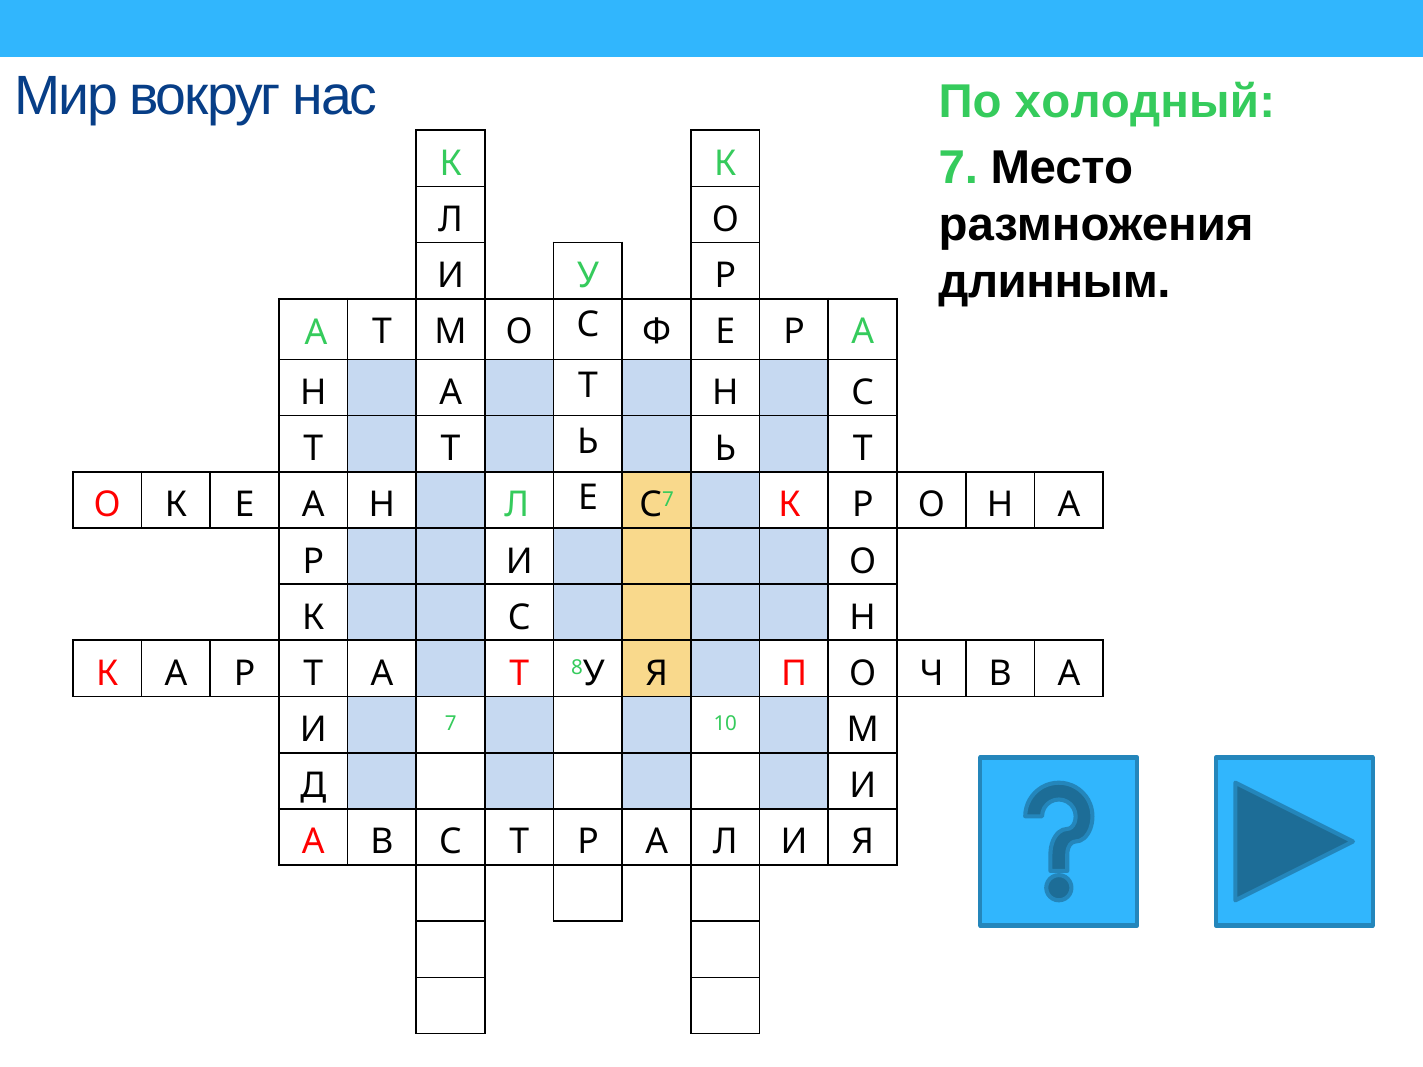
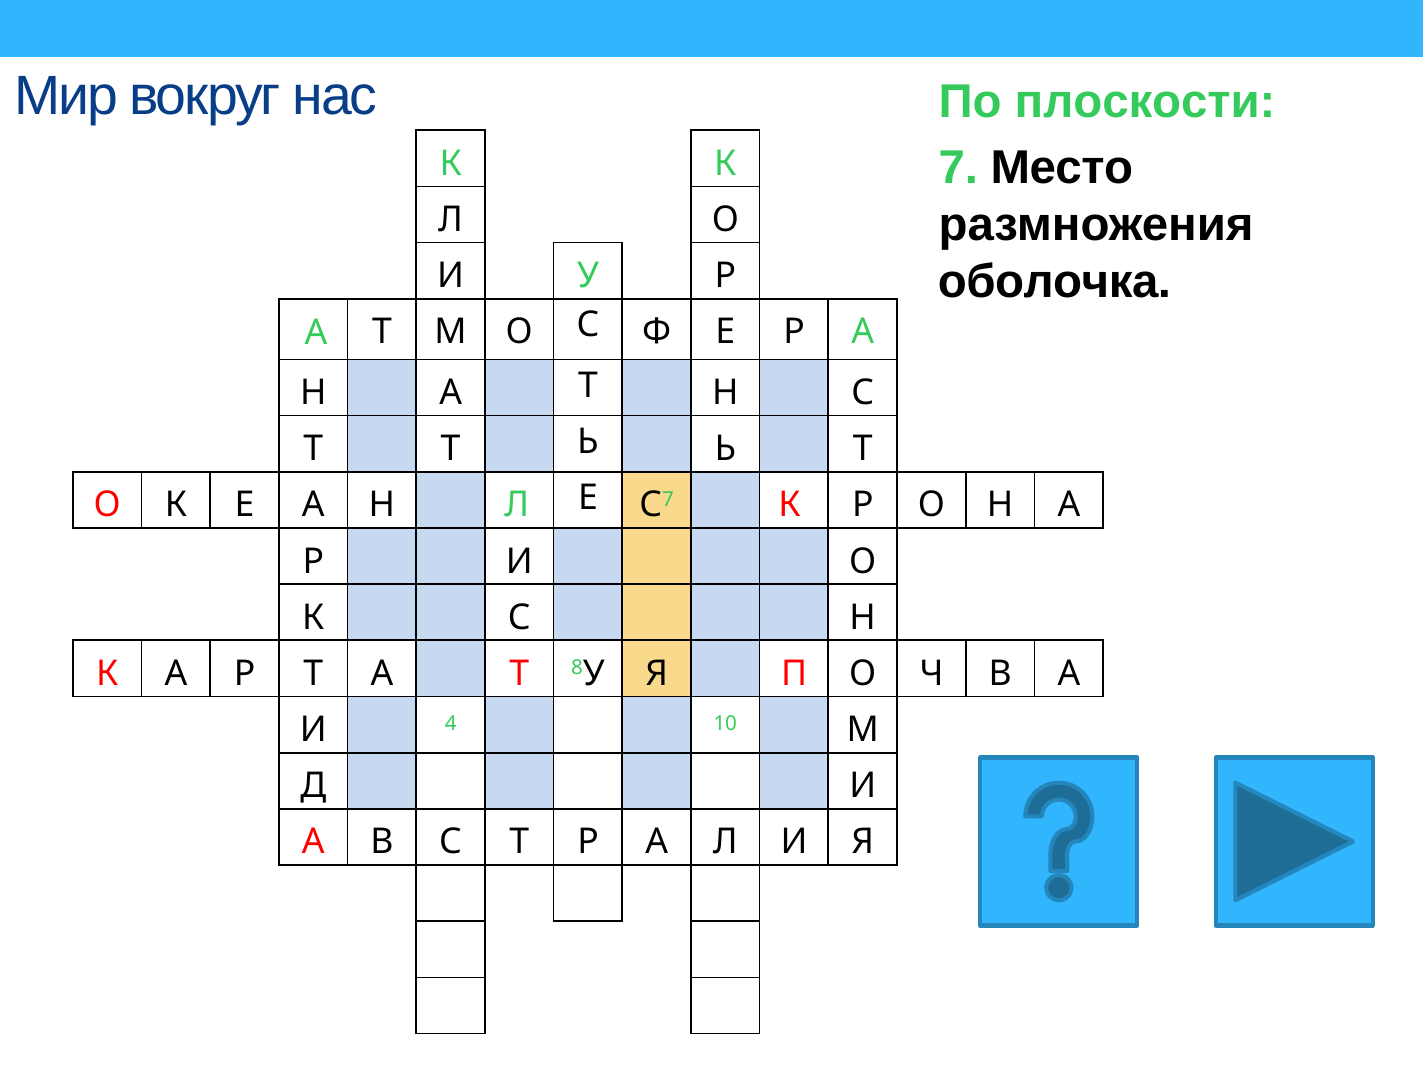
холодный: холодный -> плоскости (1145, 102)
длинным: длинным -> оболочка (1054, 282)
И 7: 7 -> 4 (451, 724)
